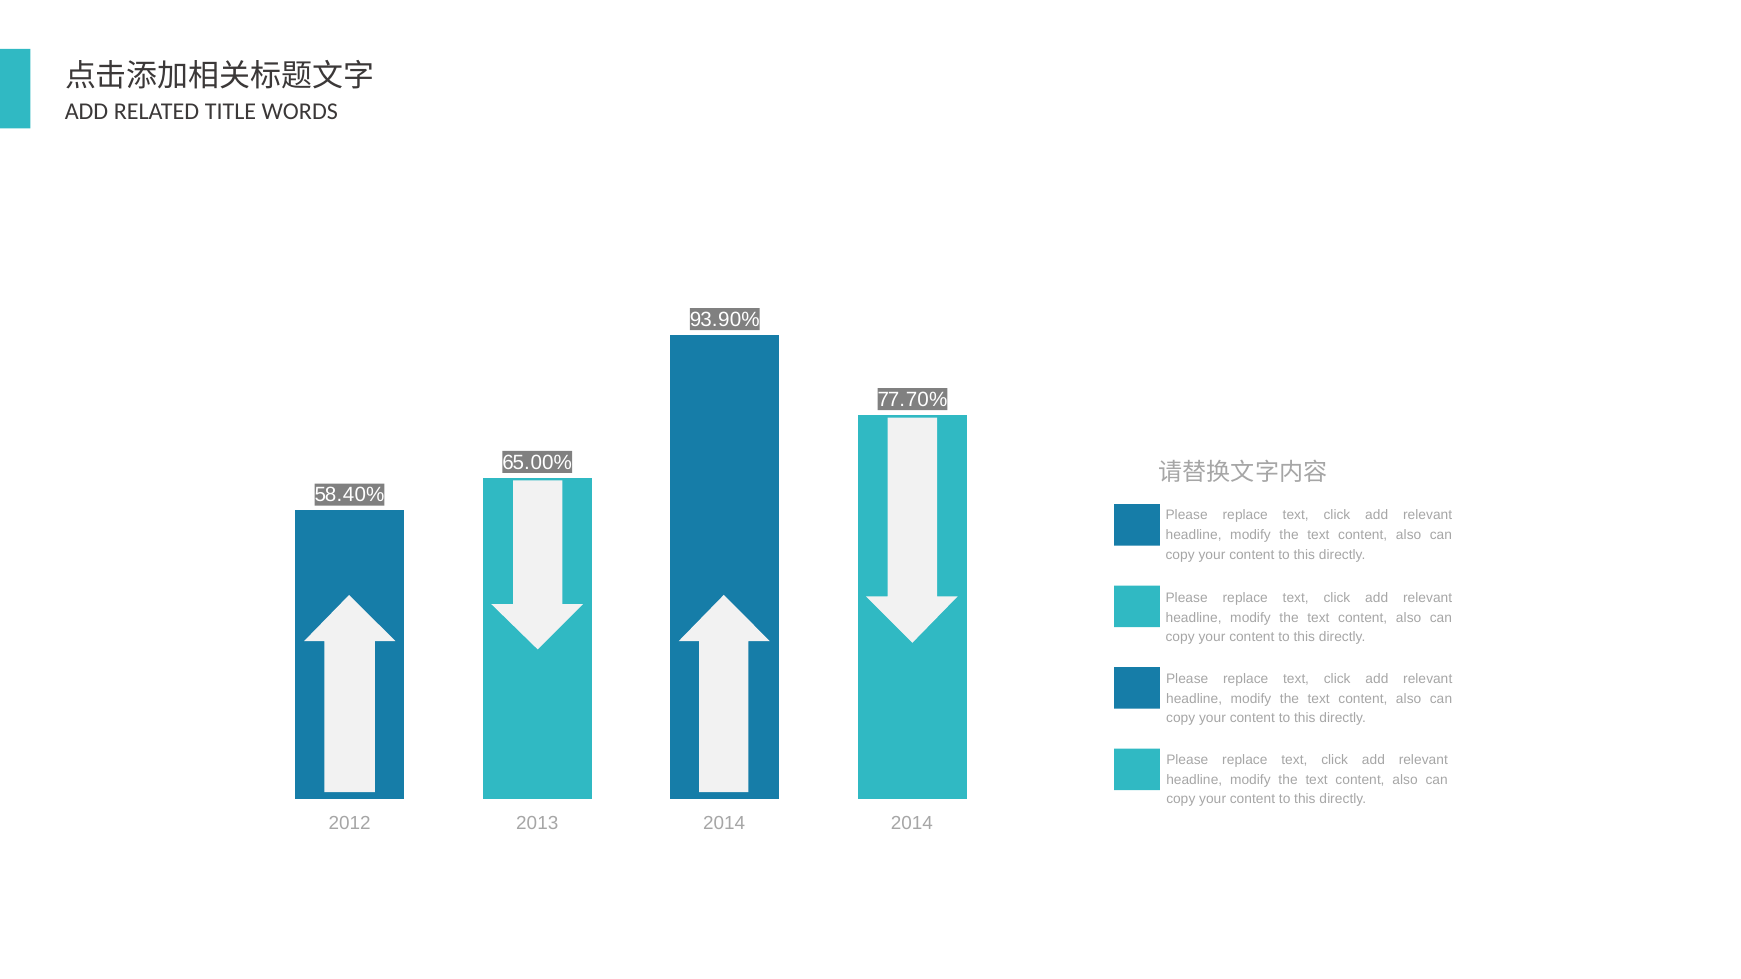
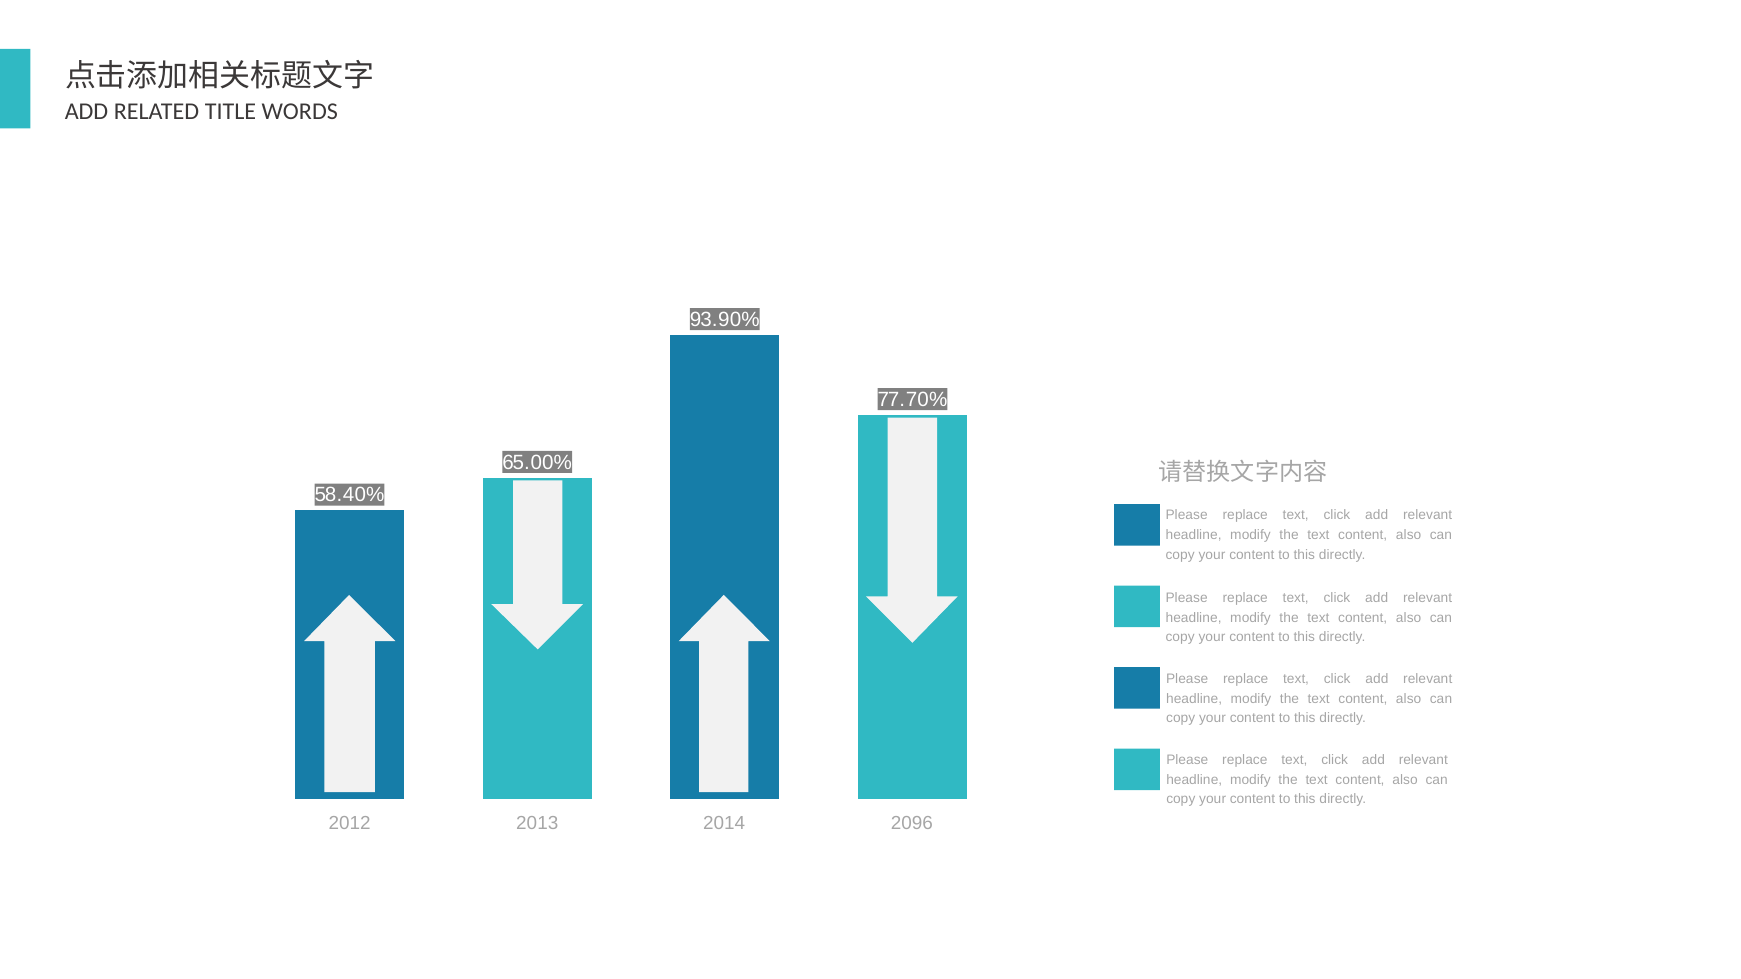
2014: 2014 -> 2096 (912, 824)
